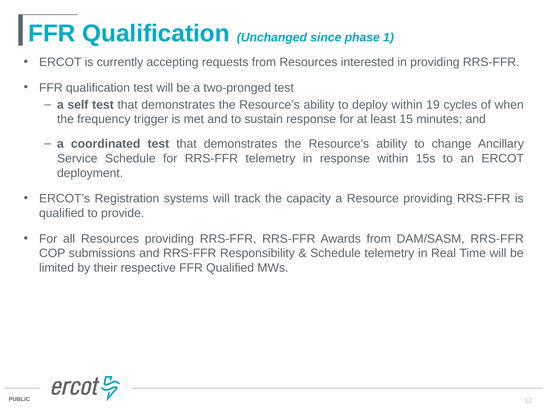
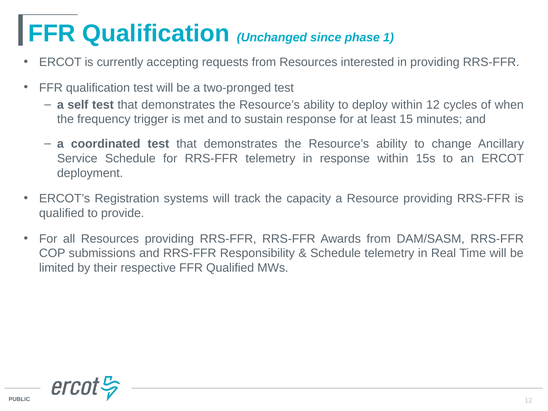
within 19: 19 -> 12 (433, 105)
